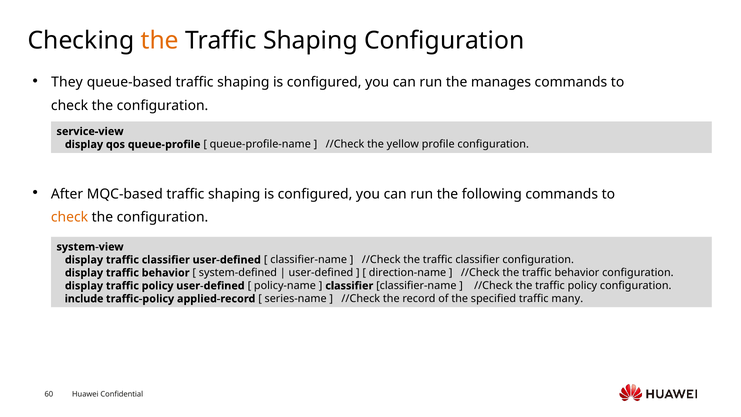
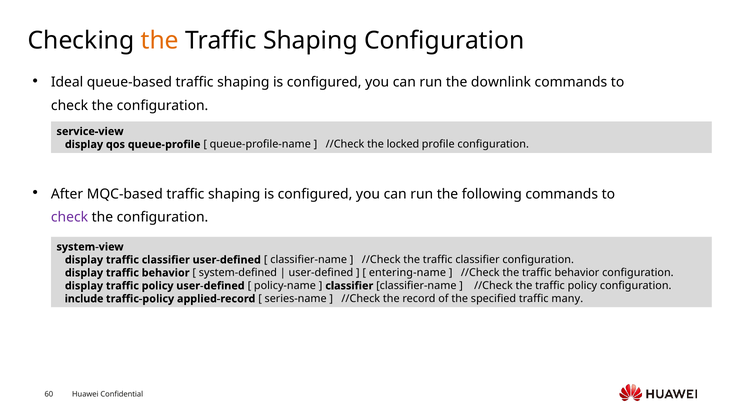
They: They -> Ideal (67, 82)
manages: manages -> downlink (501, 82)
yellow: yellow -> locked (403, 144)
check colour: orange -> purple (70, 217)
direction-name: direction-name -> entering-name (407, 273)
